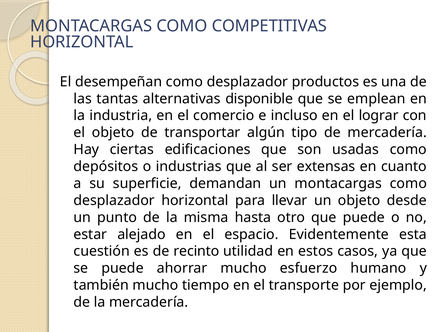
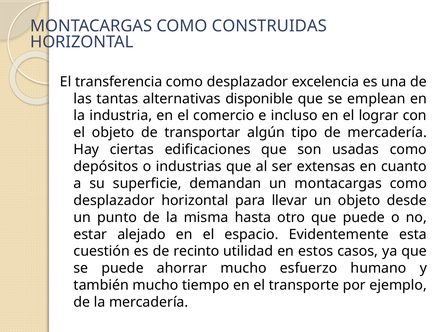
COMPETITIVAS: COMPETITIVAS -> CONSTRUIDAS (269, 26)
desempeñan: desempeñan -> transferencia (119, 82)
productos: productos -> excelencia (325, 82)
